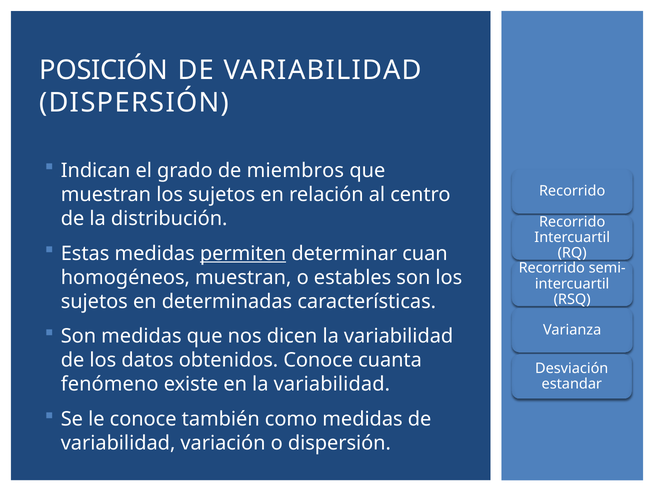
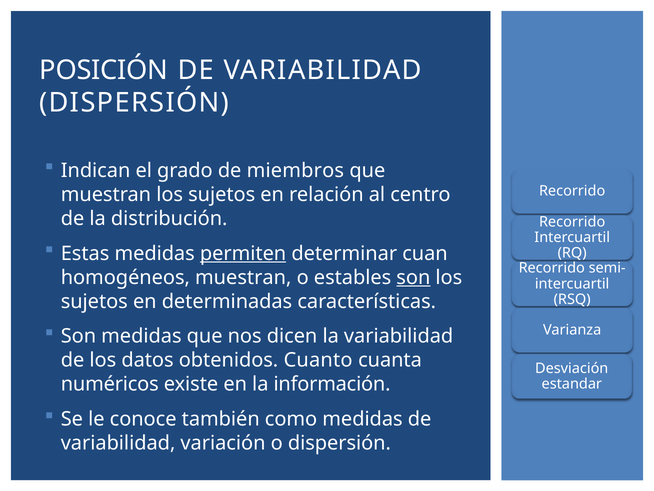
son underline: none -> present (413, 277)
obtenidos Conoce: Conoce -> Cuanto (318, 360)
fenómeno: fenómeno -> numéricos (110, 384)
en la variabilidad: variabilidad -> información (332, 384)
